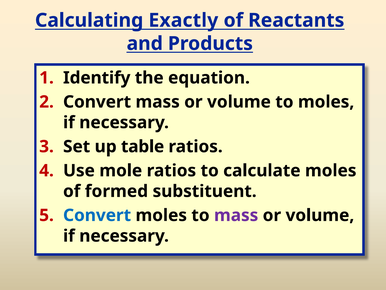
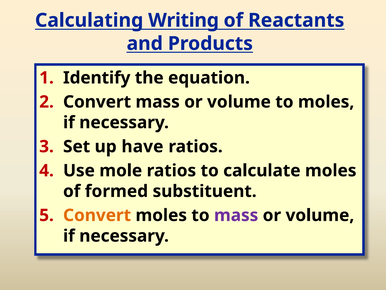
Exactly: Exactly -> Writing (184, 20)
table: table -> have (142, 146)
Convert colour: blue -> orange (97, 215)
